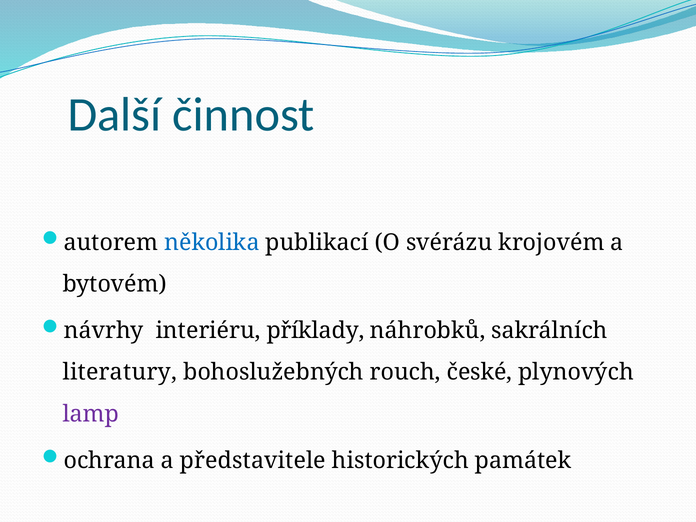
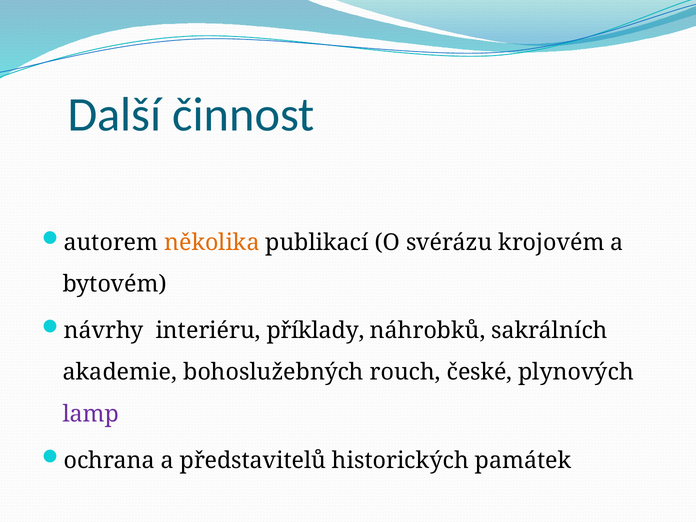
několika colour: blue -> orange (212, 242)
literatury: literatury -> akademie (120, 372)
představitele: představitele -> představitelů (253, 460)
